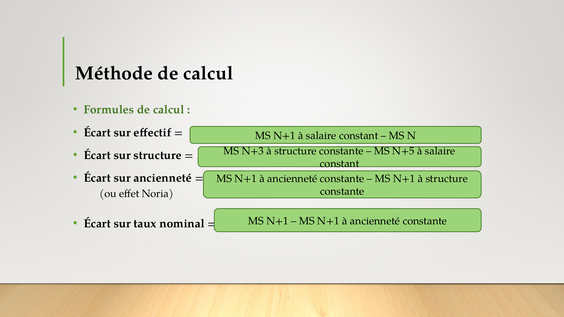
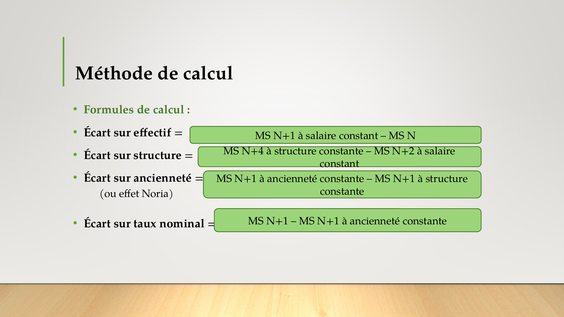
N+3: N+3 -> N+4 (253, 151)
N+5: N+5 -> N+2 (403, 151)
